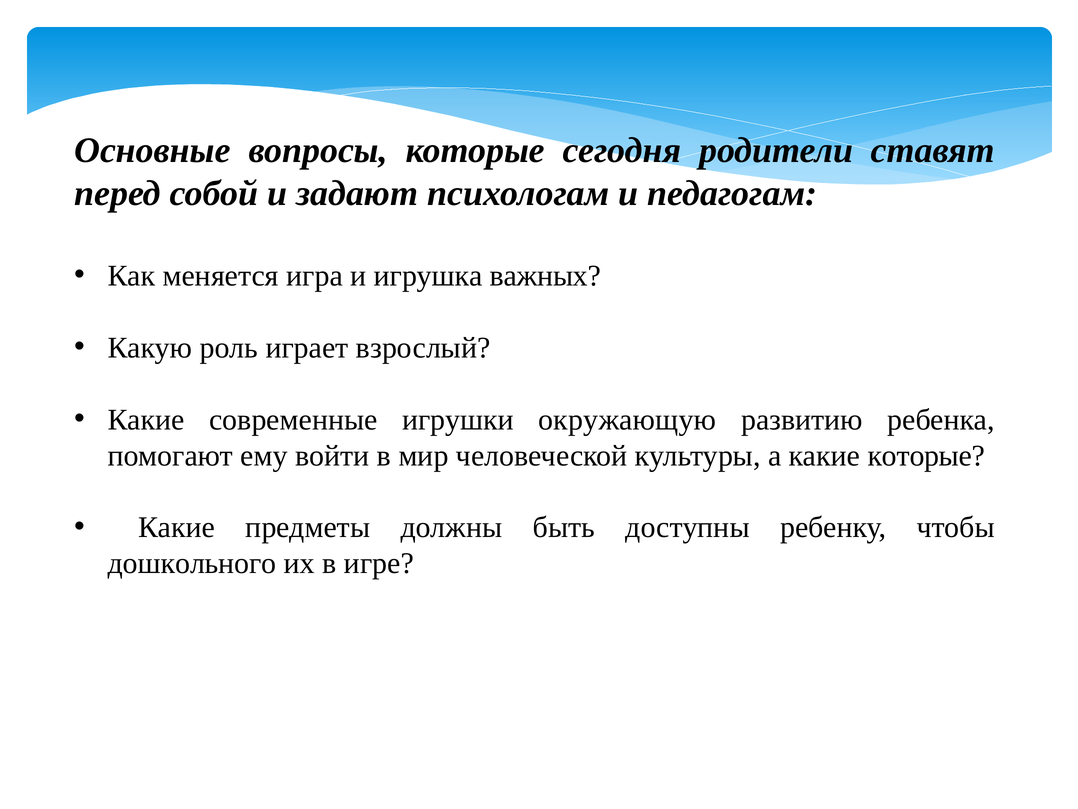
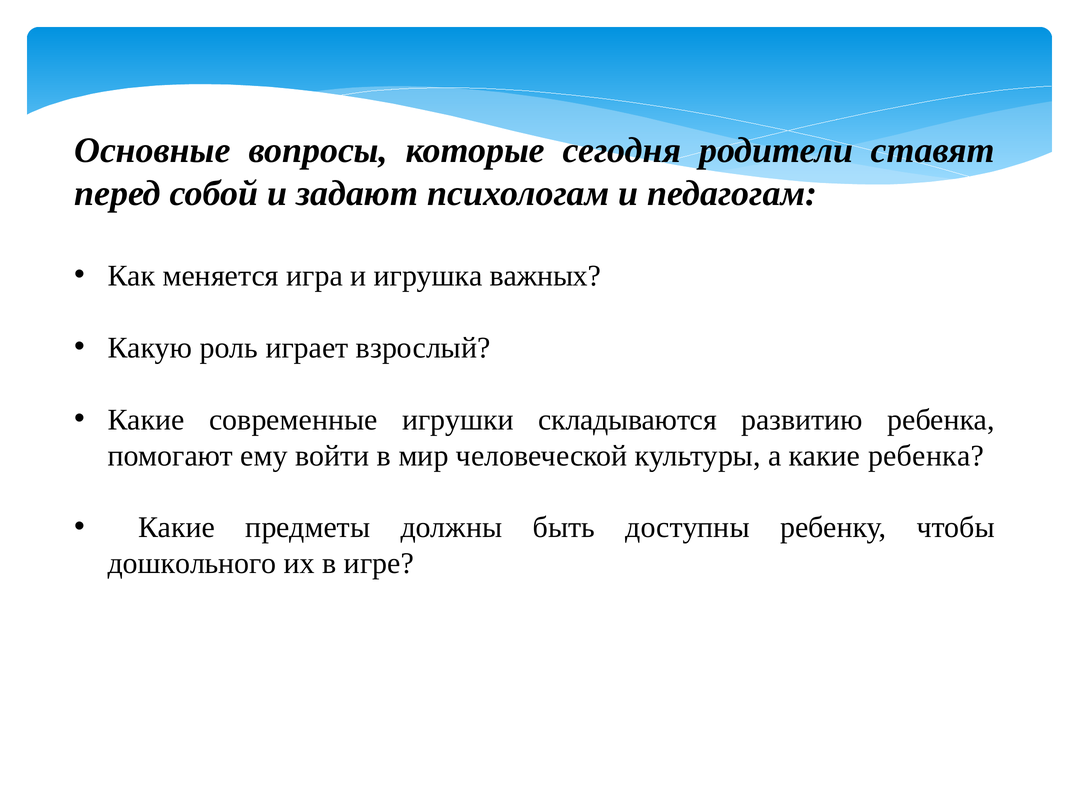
окружающую: окружающую -> складываются (627, 419)
какие которые: которые -> ребенка (926, 455)
